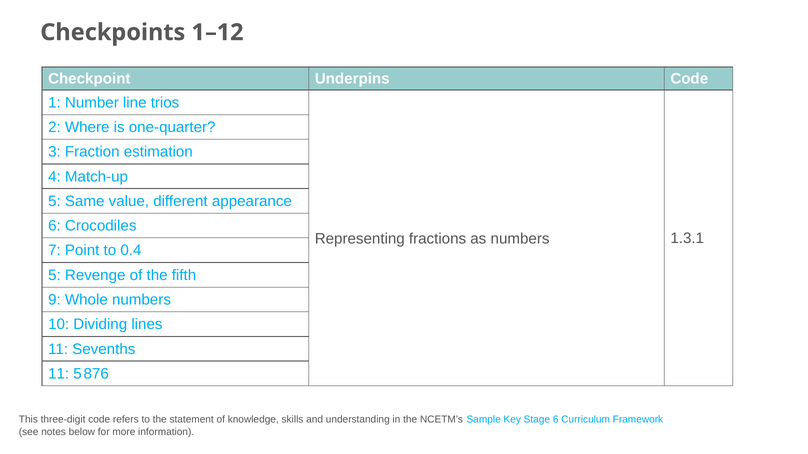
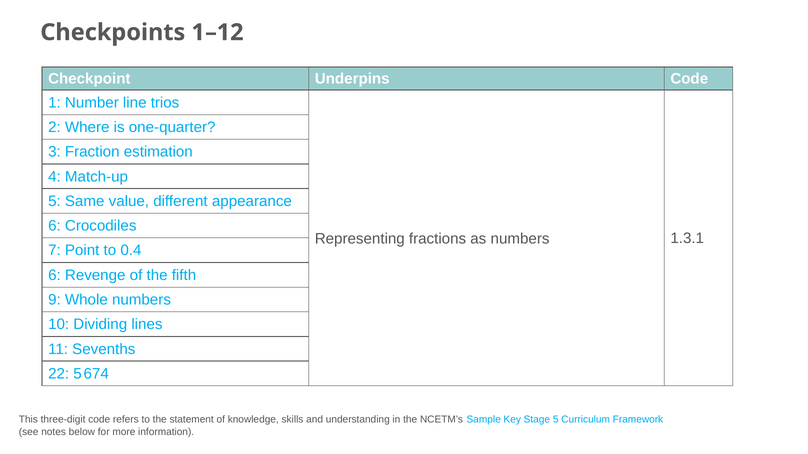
5: 5 -> 6 (54, 275)
11: 11 -> 22 (59, 374)
876: 876 -> 674 (96, 374)
Stage 6: 6 -> 5 (556, 420)
